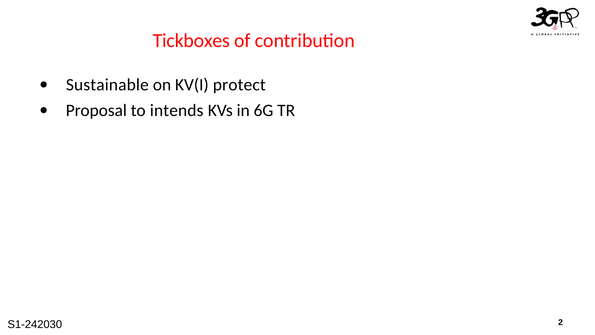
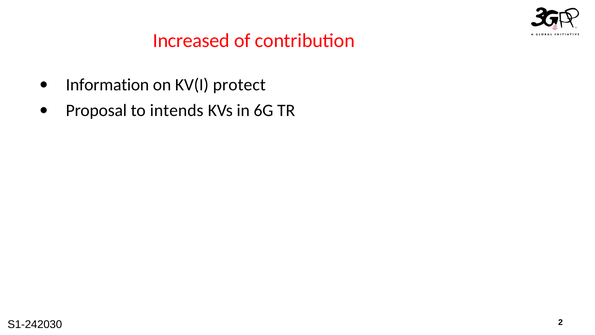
Tickboxes: Tickboxes -> Increased (191, 40)
Sustainable: Sustainable -> Information (107, 85)
